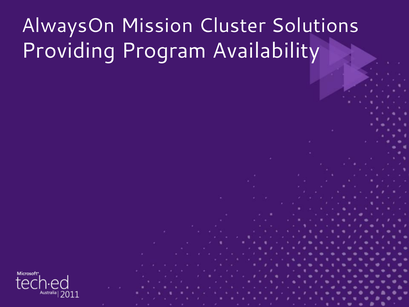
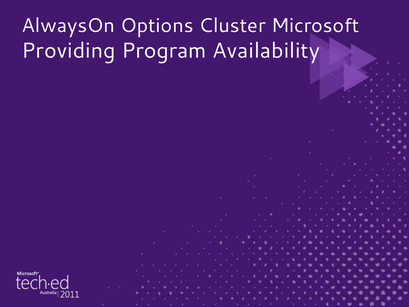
Mission: Mission -> Options (157, 26)
Solutions: Solutions -> Microsoft (315, 26)
